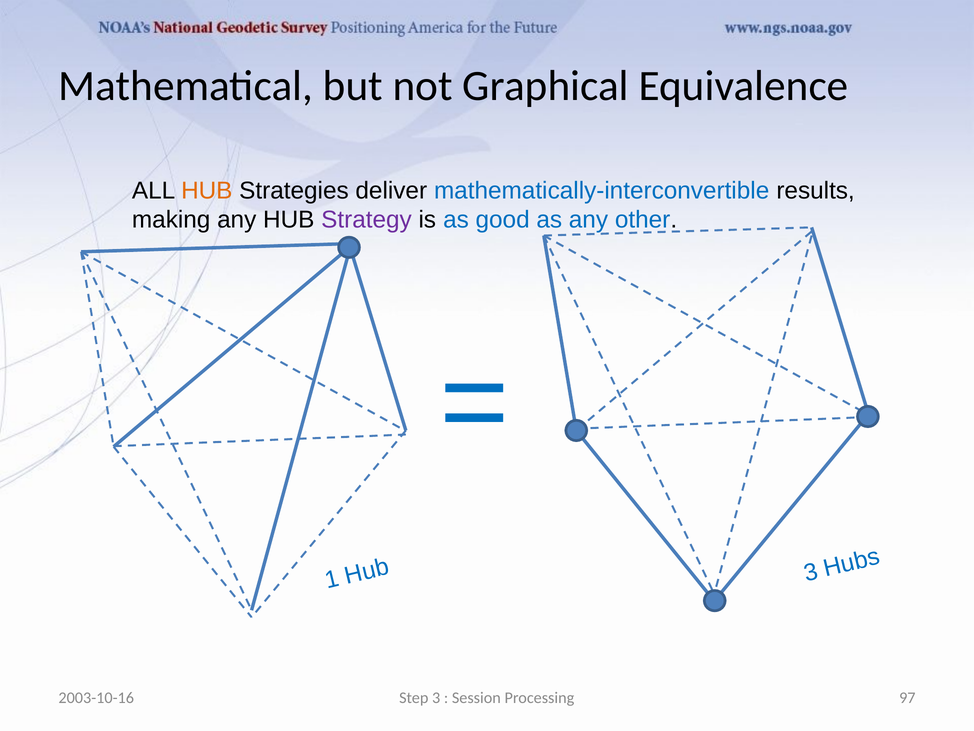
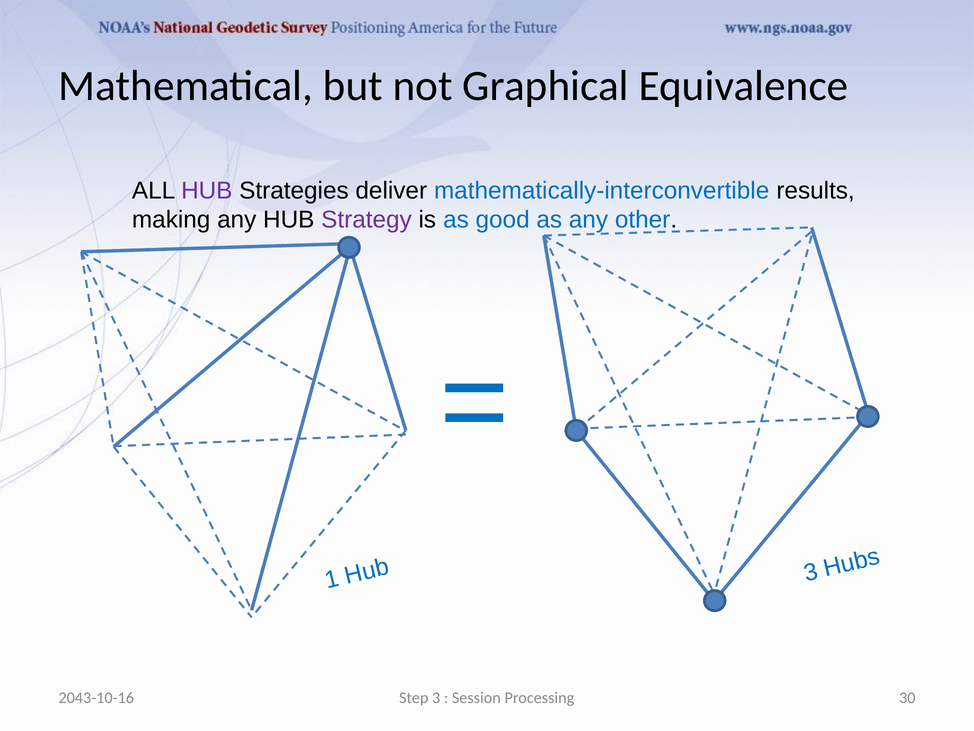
HUB colour: orange -> purple (207, 191)
2003-10-16: 2003-10-16 -> 2043-10-16 (96, 698)
97: 97 -> 30 (907, 697)
